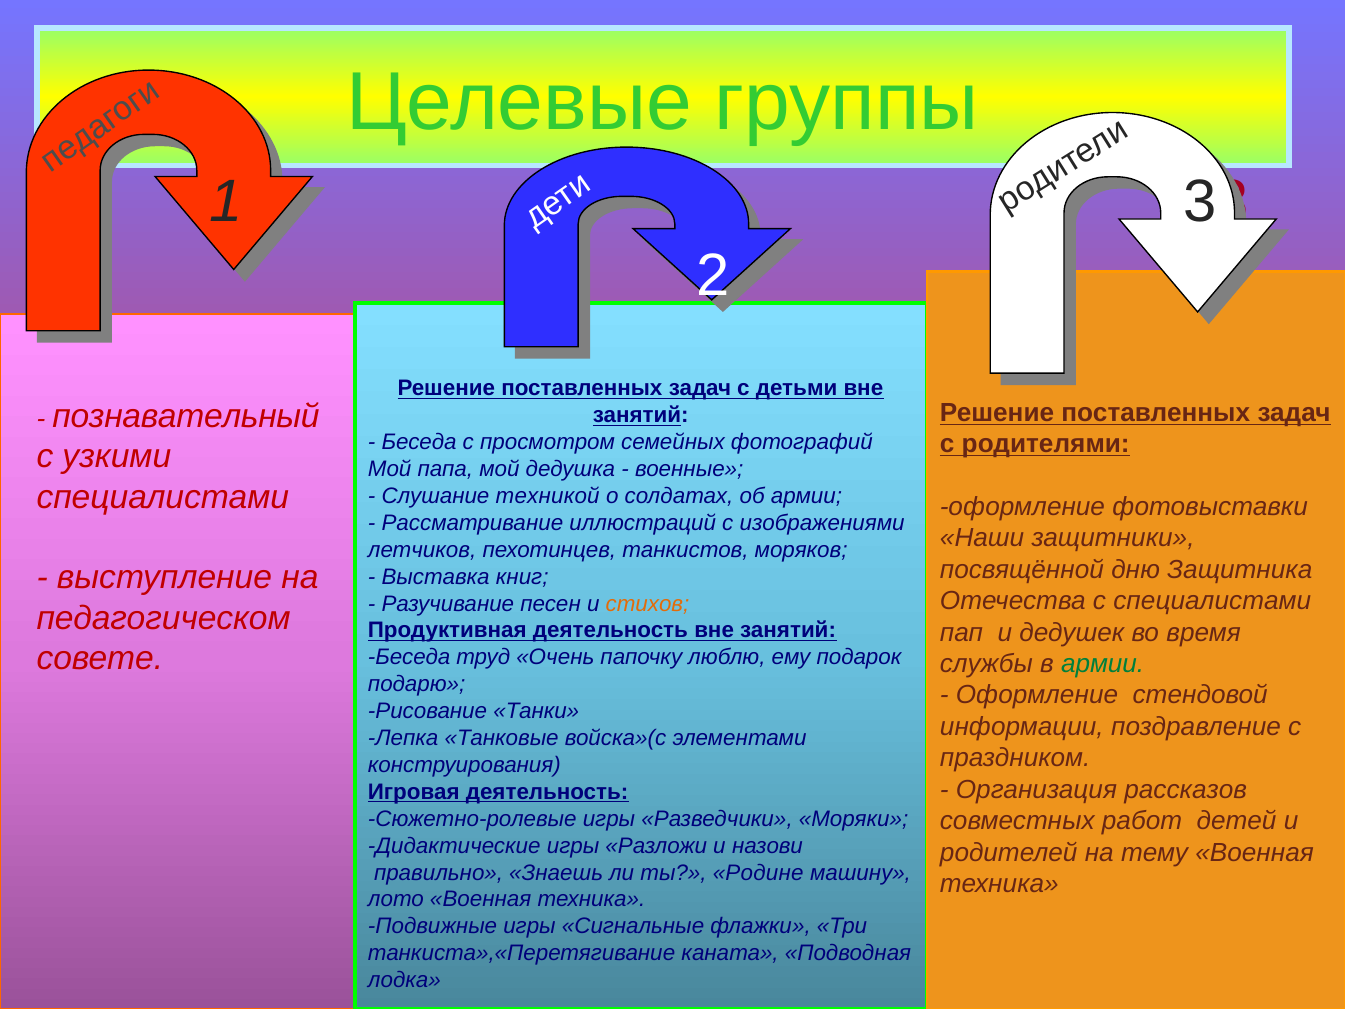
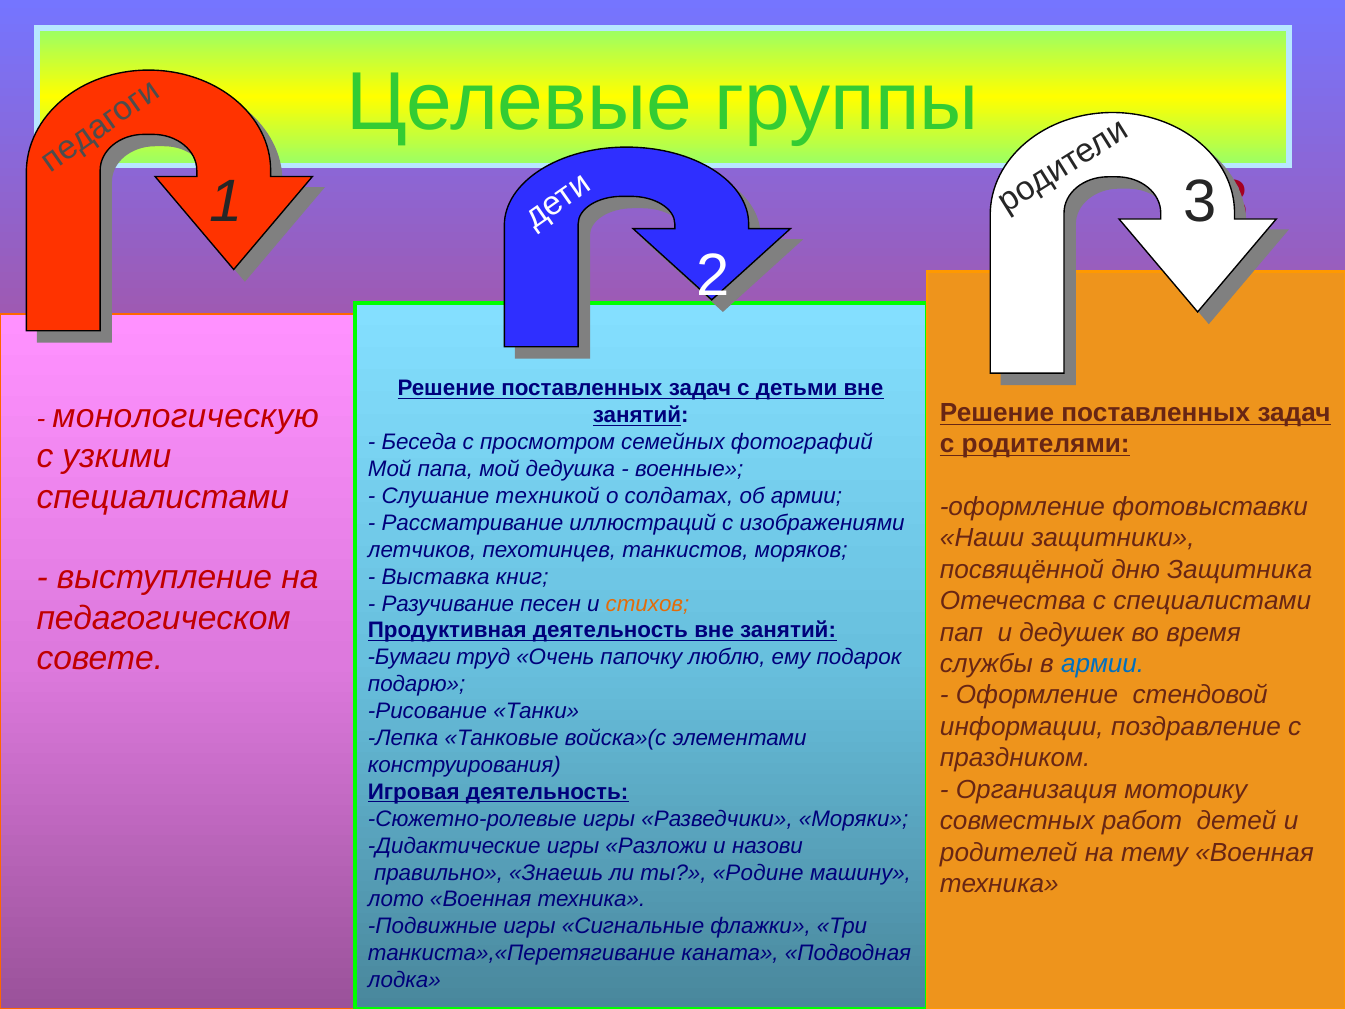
познавательный: познавательный -> монологическую (186, 416)
Беседа: Беседа -> Бумаги (409, 657)
армии colour: green -> blue (1103, 664)
рассказов: рассказов -> моторику (1186, 789)
